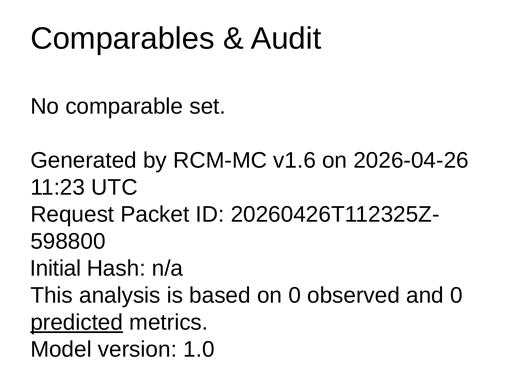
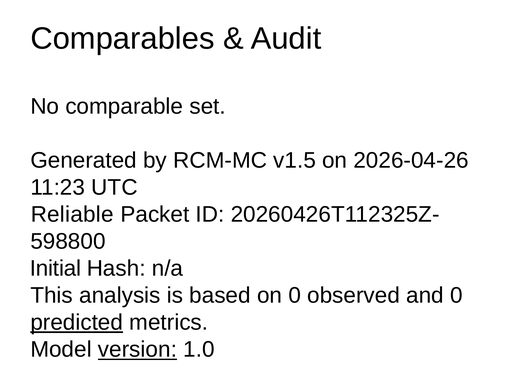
v1.6: v1.6 -> v1.5 (295, 160)
Request: Request -> Reliable (72, 215)
version underline: none -> present (137, 350)
